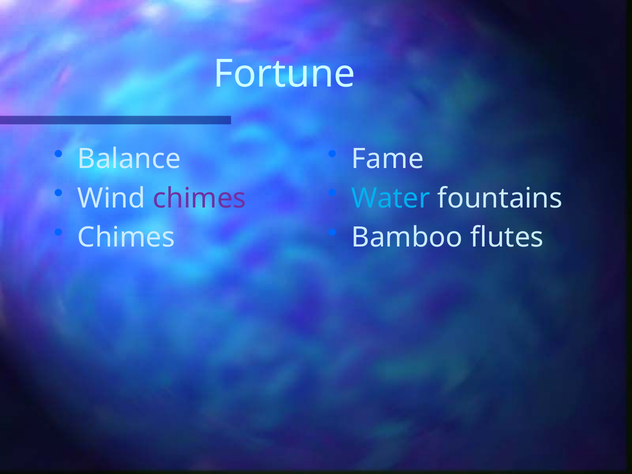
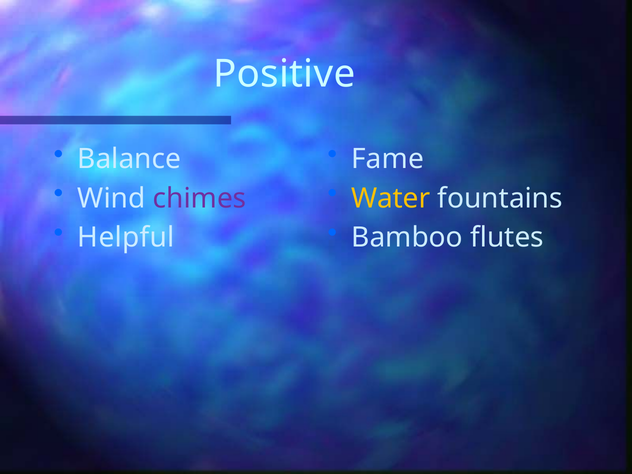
Fortune: Fortune -> Positive (284, 74)
Water colour: light blue -> yellow (391, 198)
Chimes: Chimes -> Helpful (126, 238)
